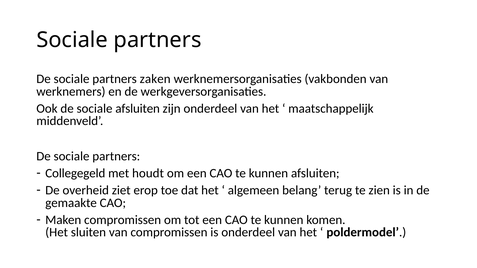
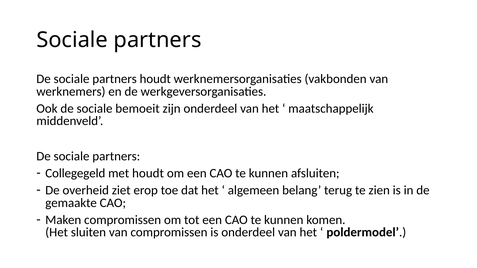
partners zaken: zaken -> houdt (155, 79)
sociale afsluiten: afsluiten -> bemoeit (138, 109)
